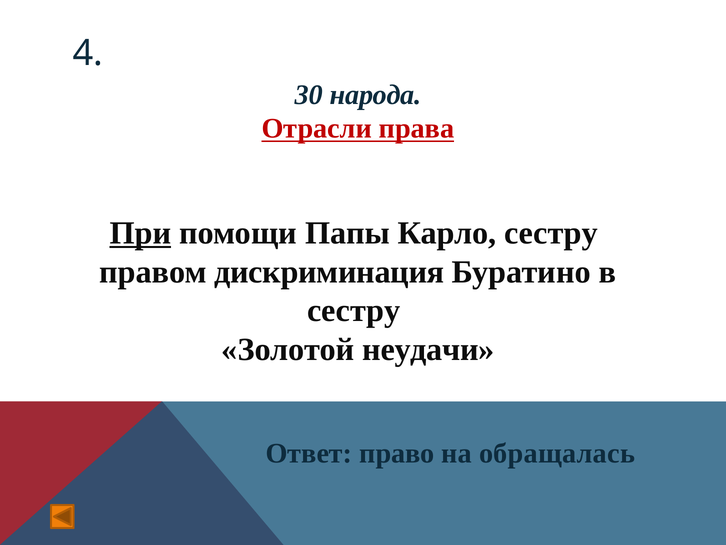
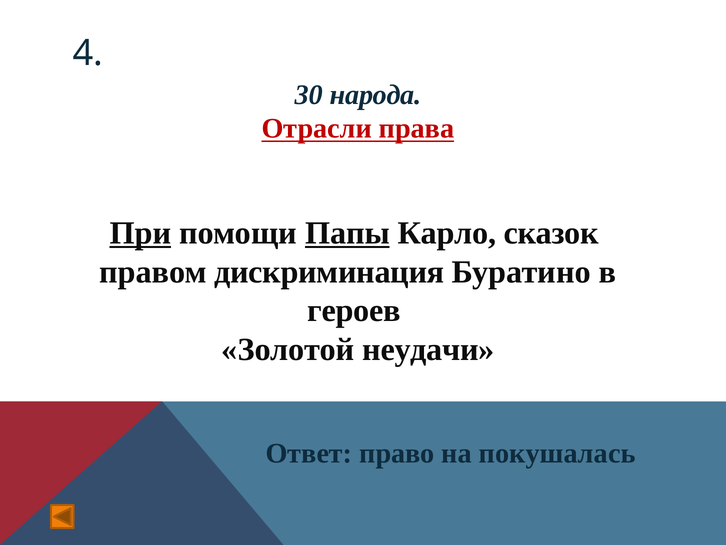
Папы underline: none -> present (347, 233)
Карло сестру: сестру -> сказок (551, 233)
сестру: сестру -> героев (354, 310)
обращалась: обращалась -> покушалась (557, 453)
